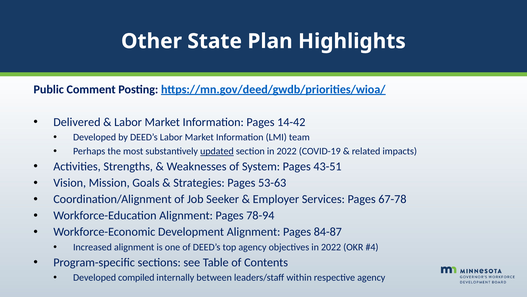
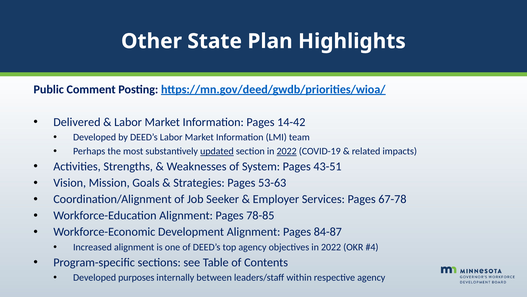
2022 underline: none -> present (287, 151)
78-94: 78-94 -> 78-85 (260, 215)
compiled: compiled -> purposes (136, 277)
